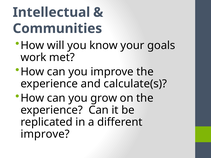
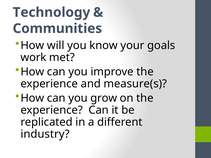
Intellectual: Intellectual -> Technology (51, 12)
calculate(s: calculate(s -> measure(s (135, 84)
improve: improve -> industry (45, 134)
